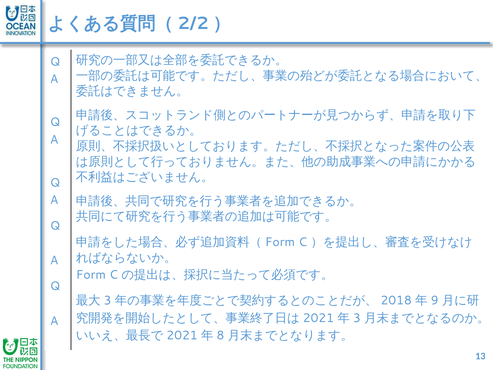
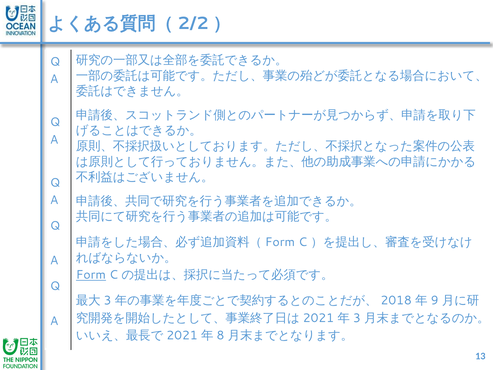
Form underline: none -> present (91, 275)
